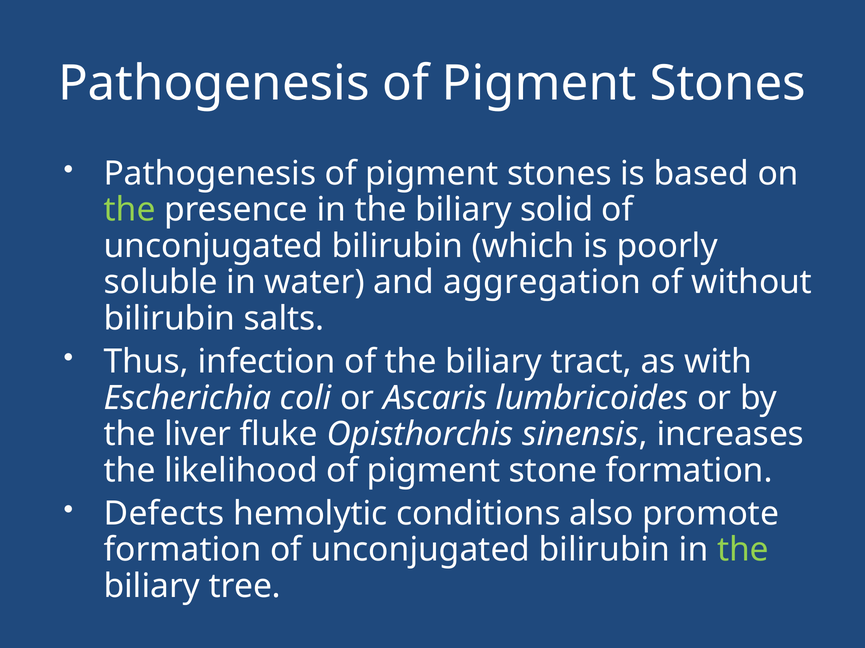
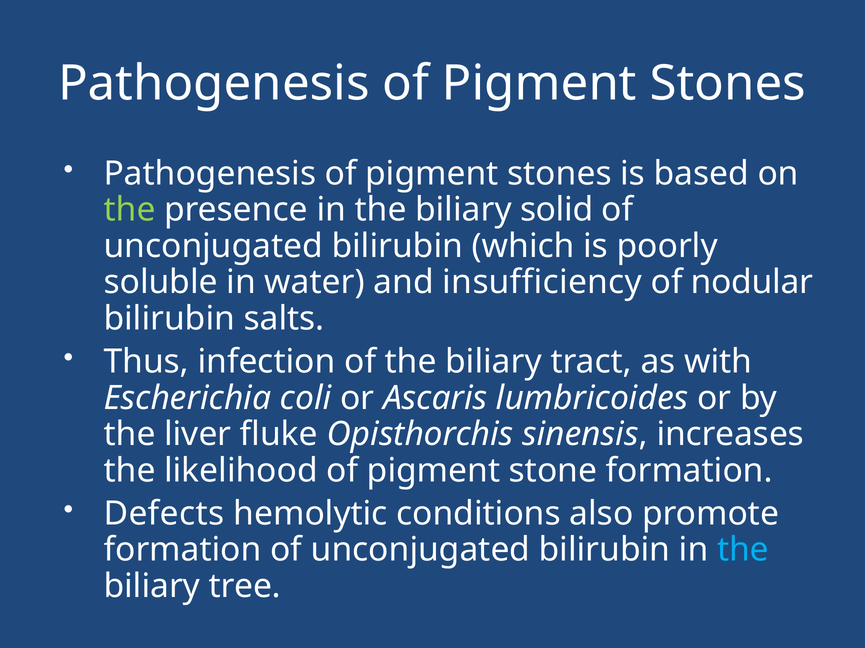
aggregation: aggregation -> insufficiency (542, 283)
without: without -> nodular (752, 283)
the colour: light green -> light blue (743, 550)
